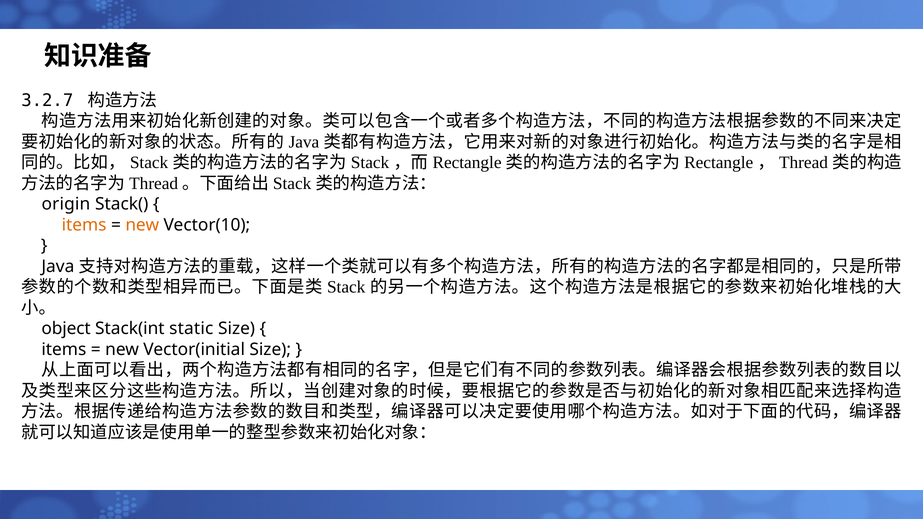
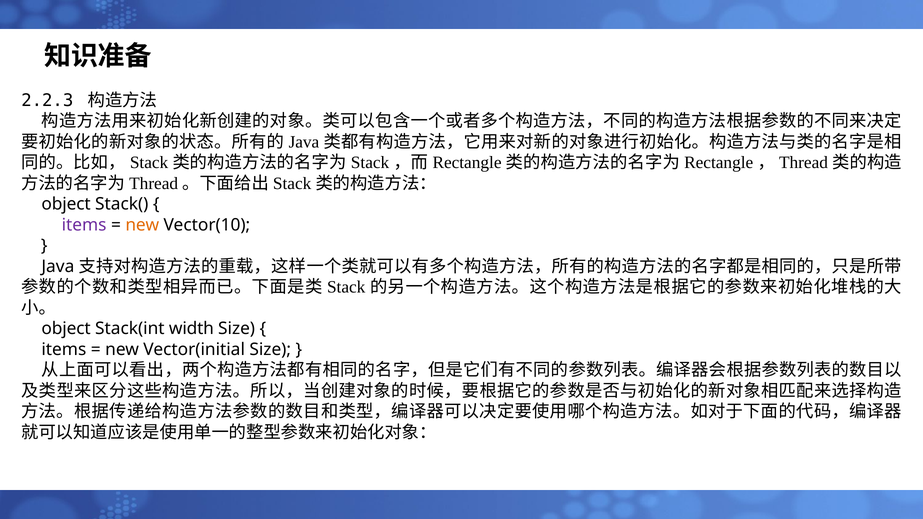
3.2.7: 3.2.7 -> 2.2.3 (47, 100)
origin: origin -> object (66, 204)
items colour: orange -> purple (84, 225)
static: static -> width (191, 329)
